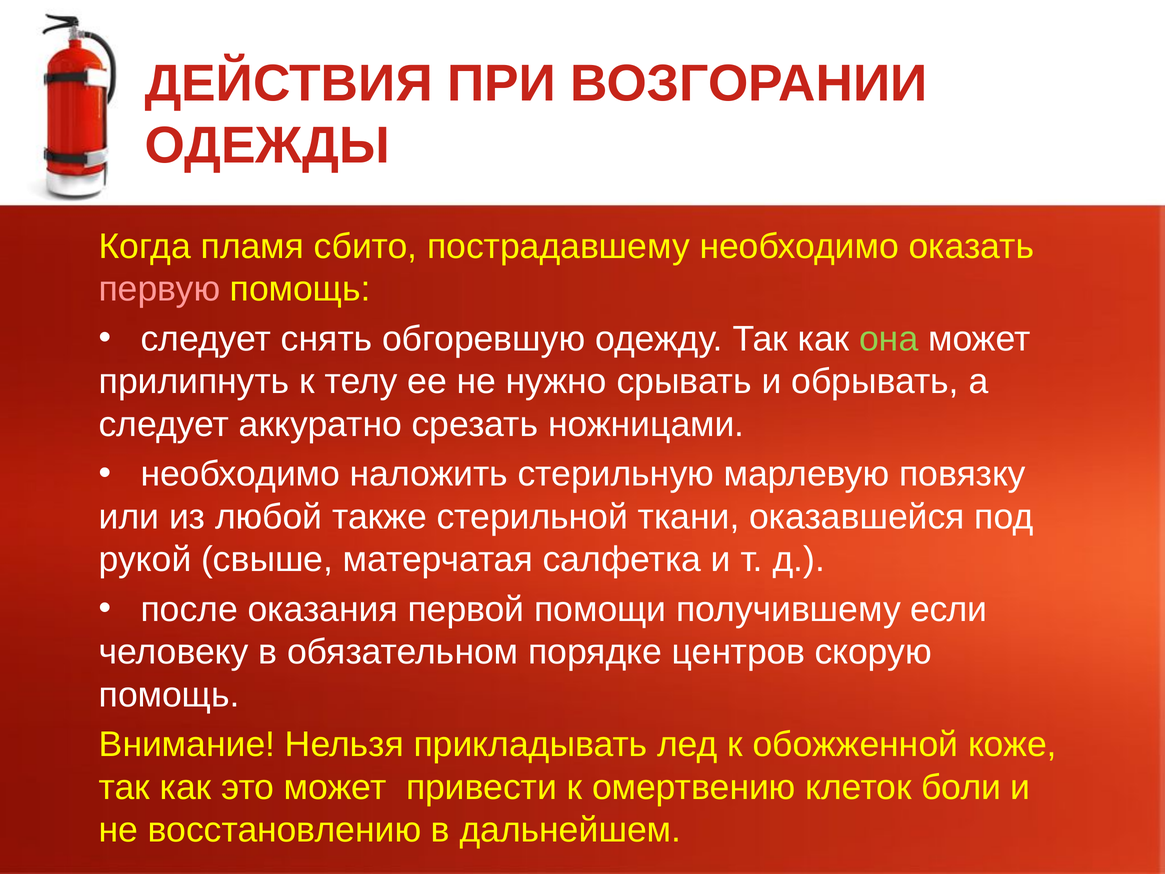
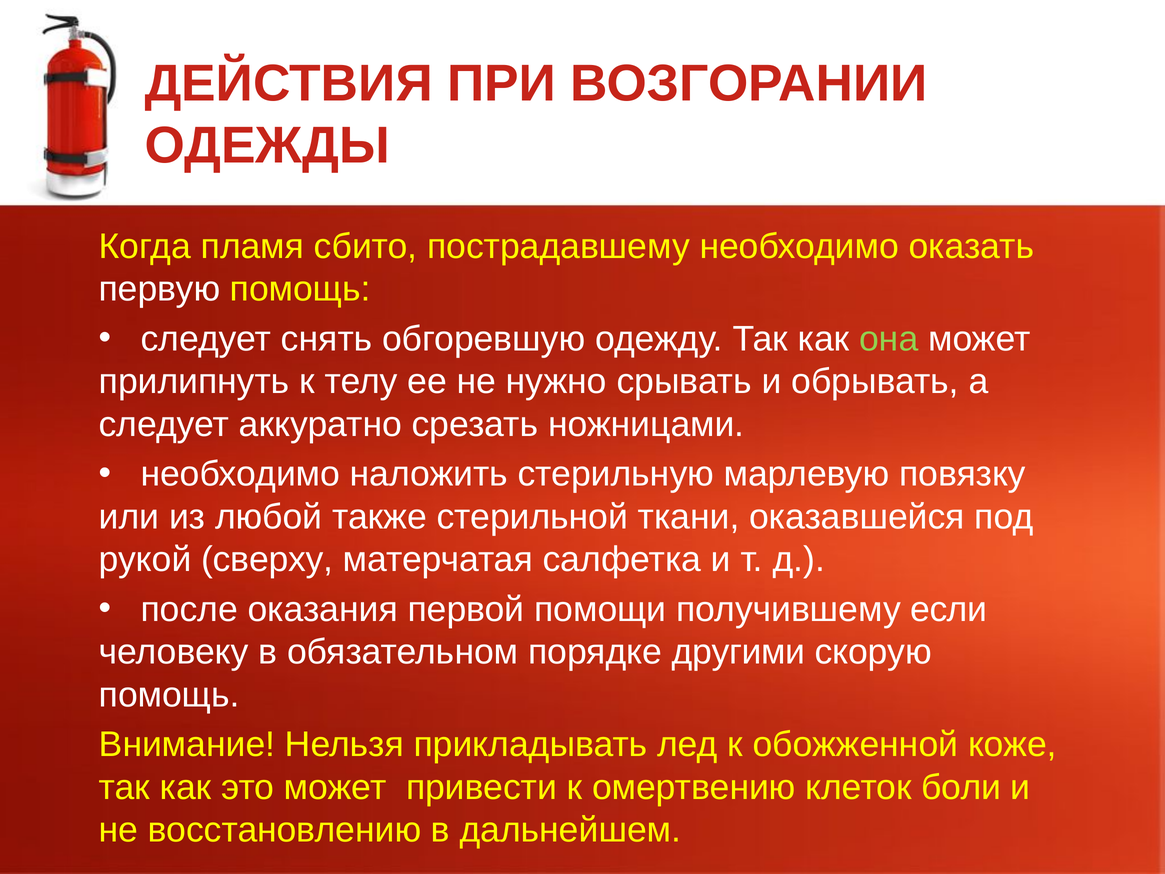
первую colour: pink -> white (160, 289)
свыше: свыше -> сверху (267, 559)
центров: центров -> другими (738, 652)
